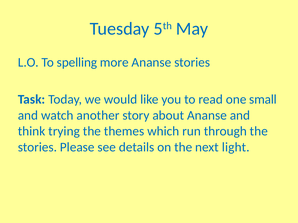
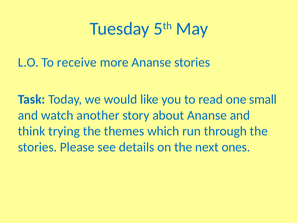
spelling: spelling -> receive (77, 63)
light: light -> ones (236, 147)
